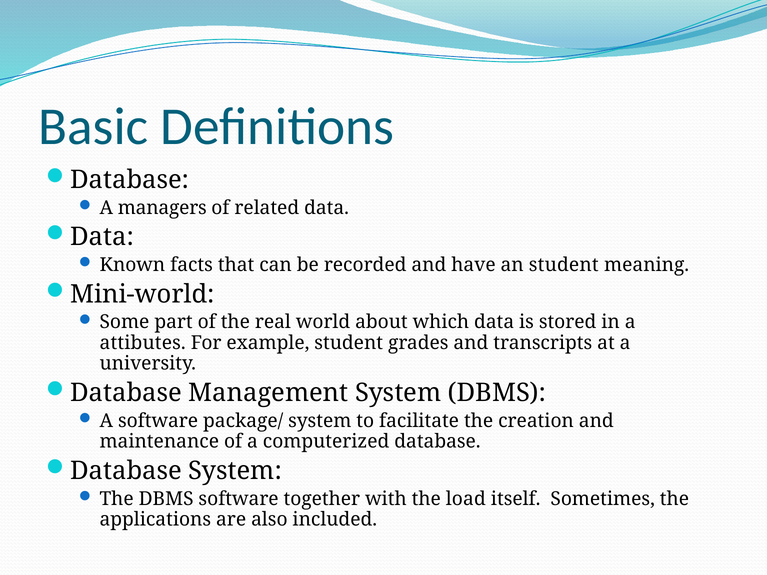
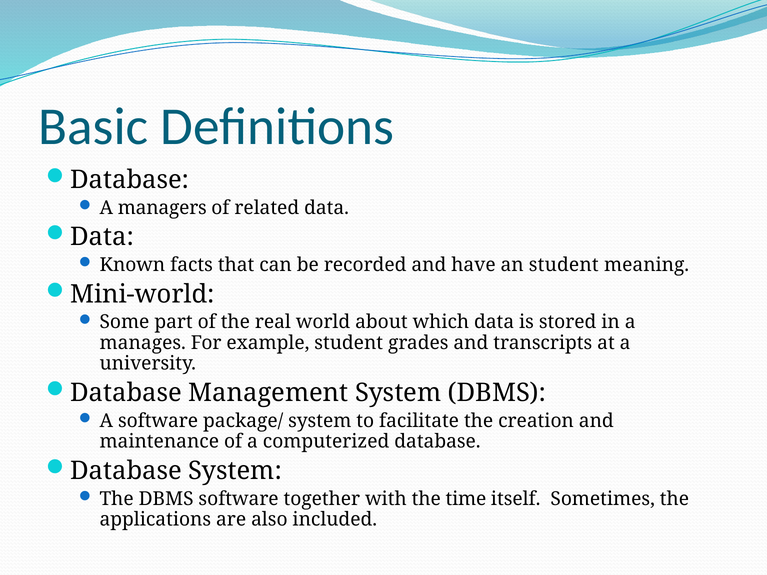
attibutes: attibutes -> manages (143, 343)
load: load -> time (466, 499)
